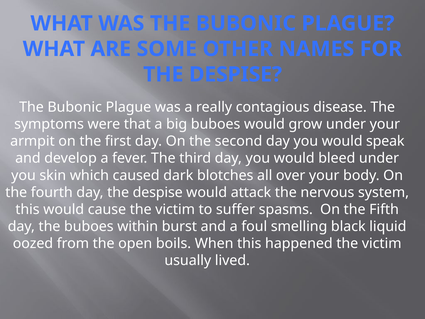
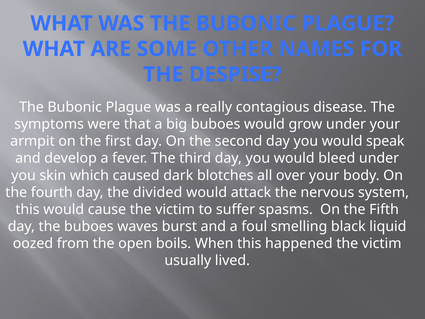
day the despise: despise -> divided (158, 192)
within: within -> waves (138, 226)
